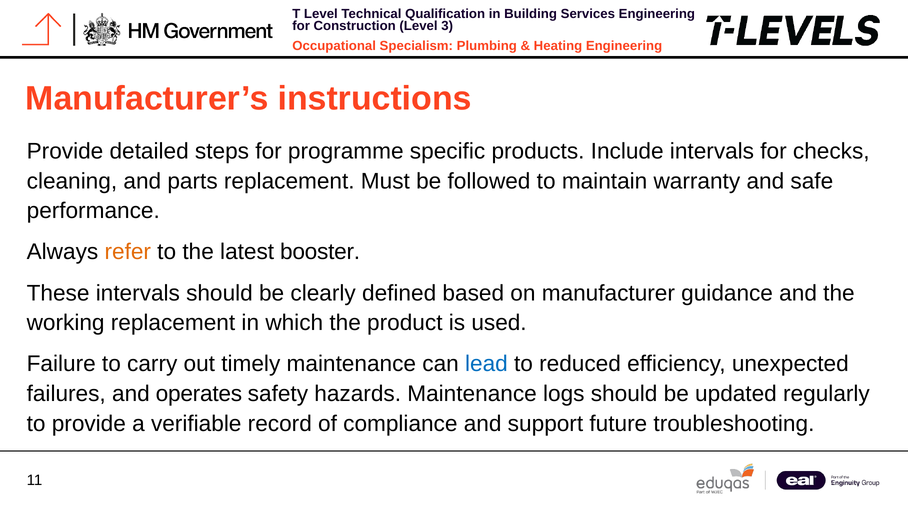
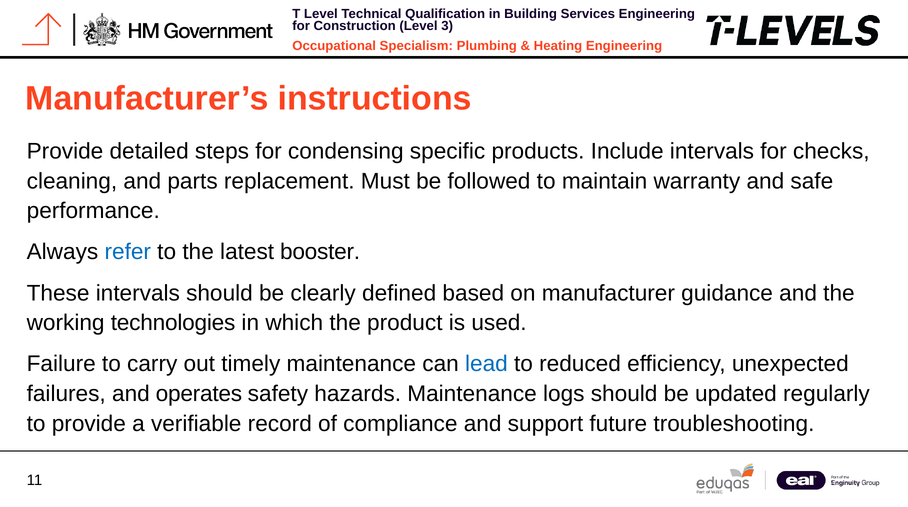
programme: programme -> condensing (346, 151)
refer colour: orange -> blue (128, 252)
working replacement: replacement -> technologies (173, 323)
